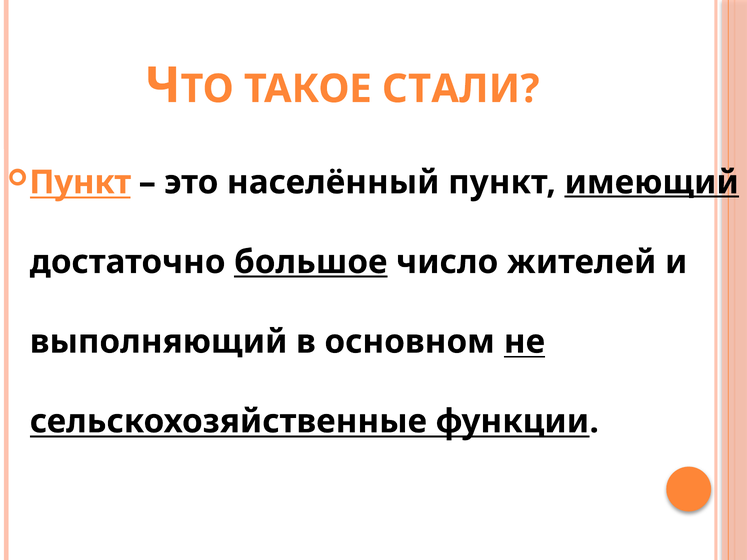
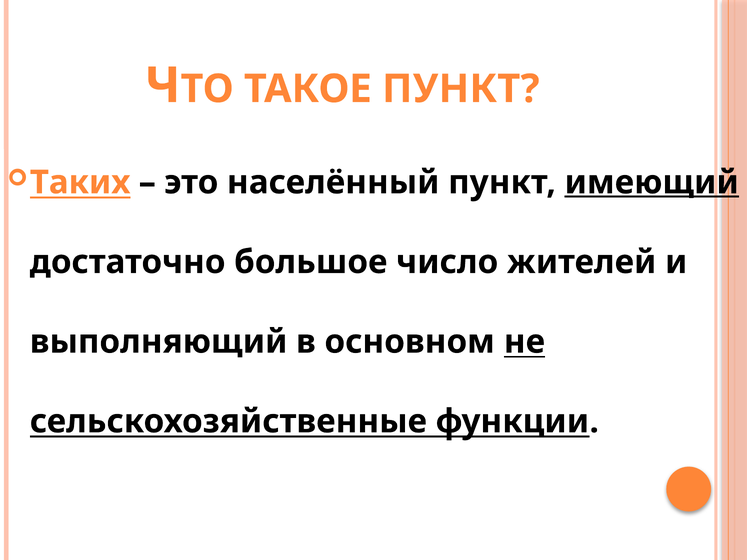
ТАКОЕ СТАЛИ: СТАЛИ -> ПУНКТ (461, 89)
Пункт: Пункт -> Таких (80, 182)
большое underline: present -> none (311, 262)
